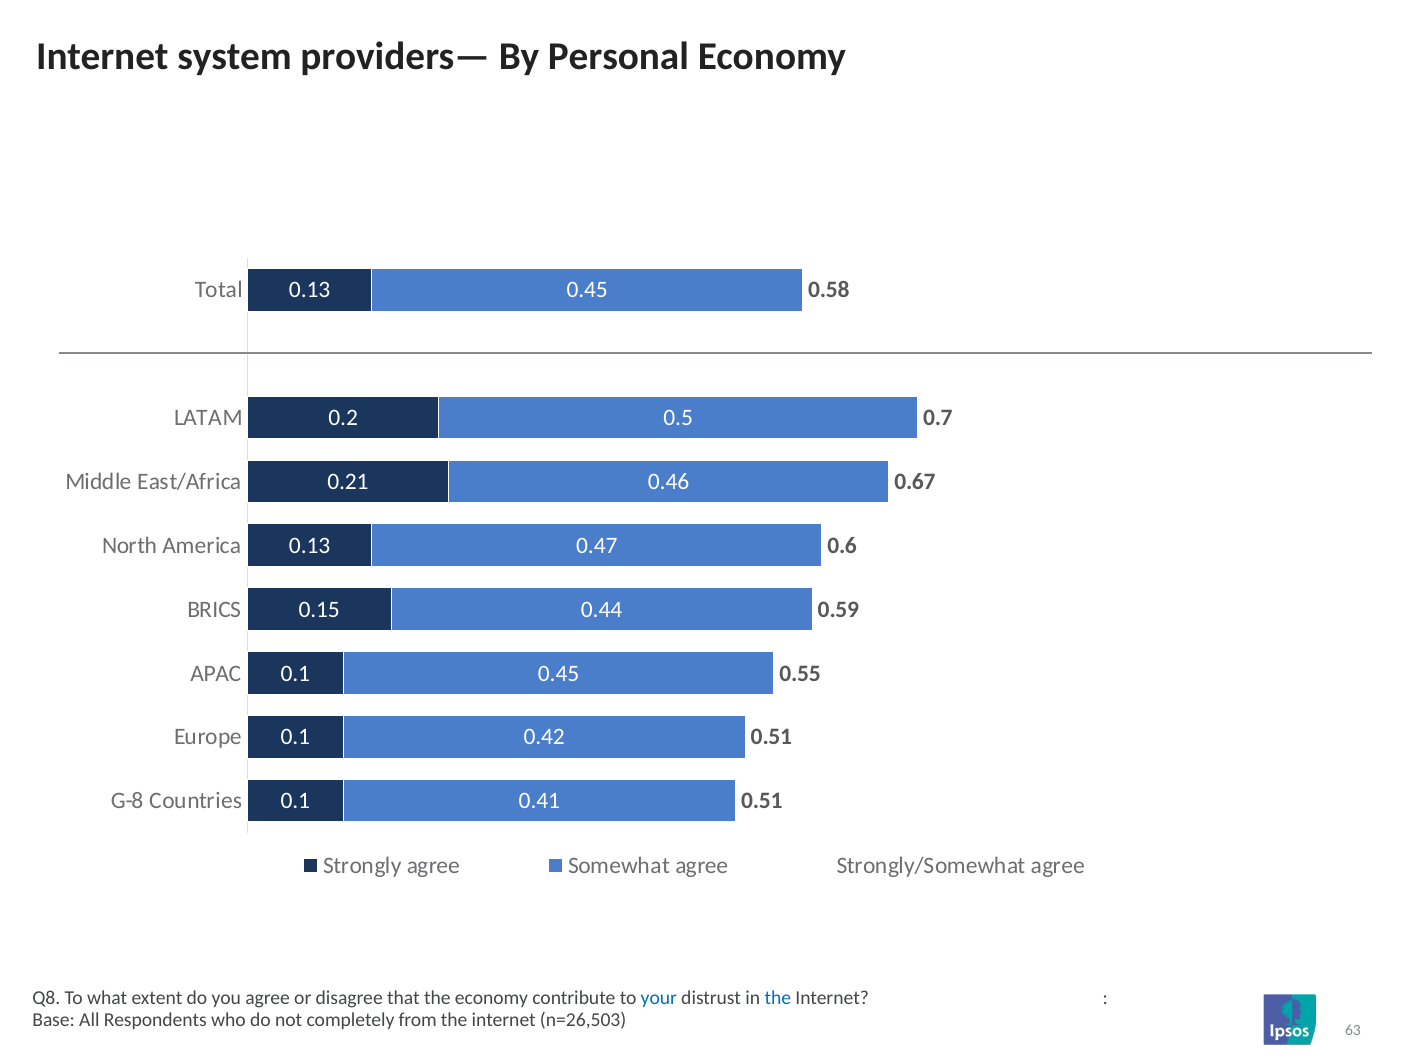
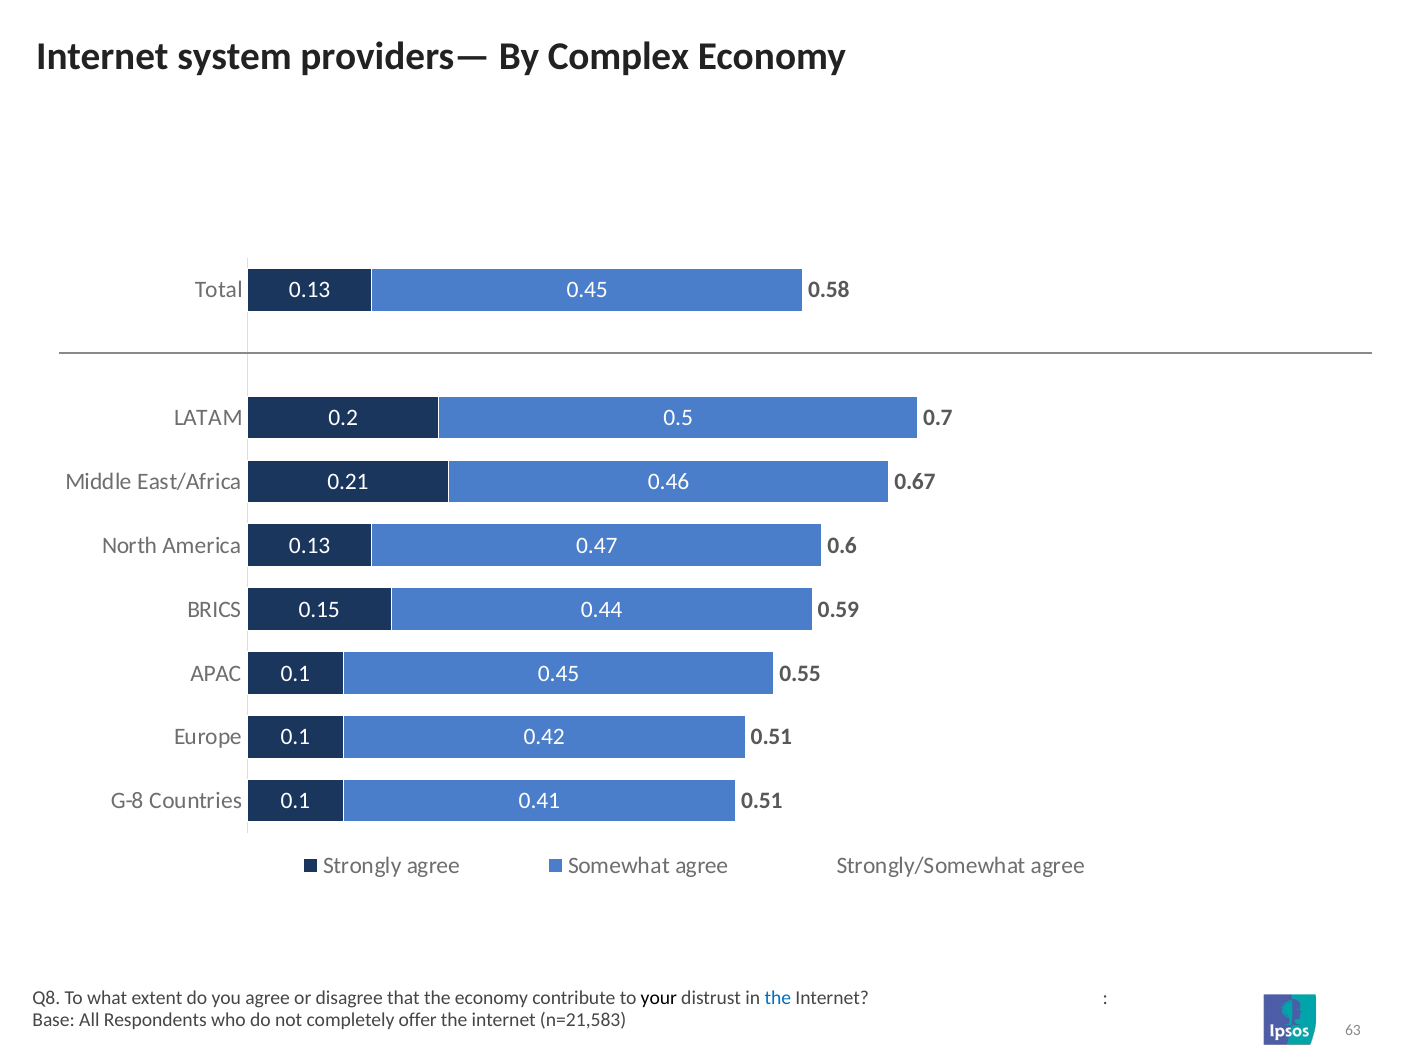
Personal: Personal -> Complex (618, 56)
your colour: blue -> black (659, 998)
from: from -> offer (418, 1020)
n=26,503: n=26,503 -> n=21,583 (583, 1020)
